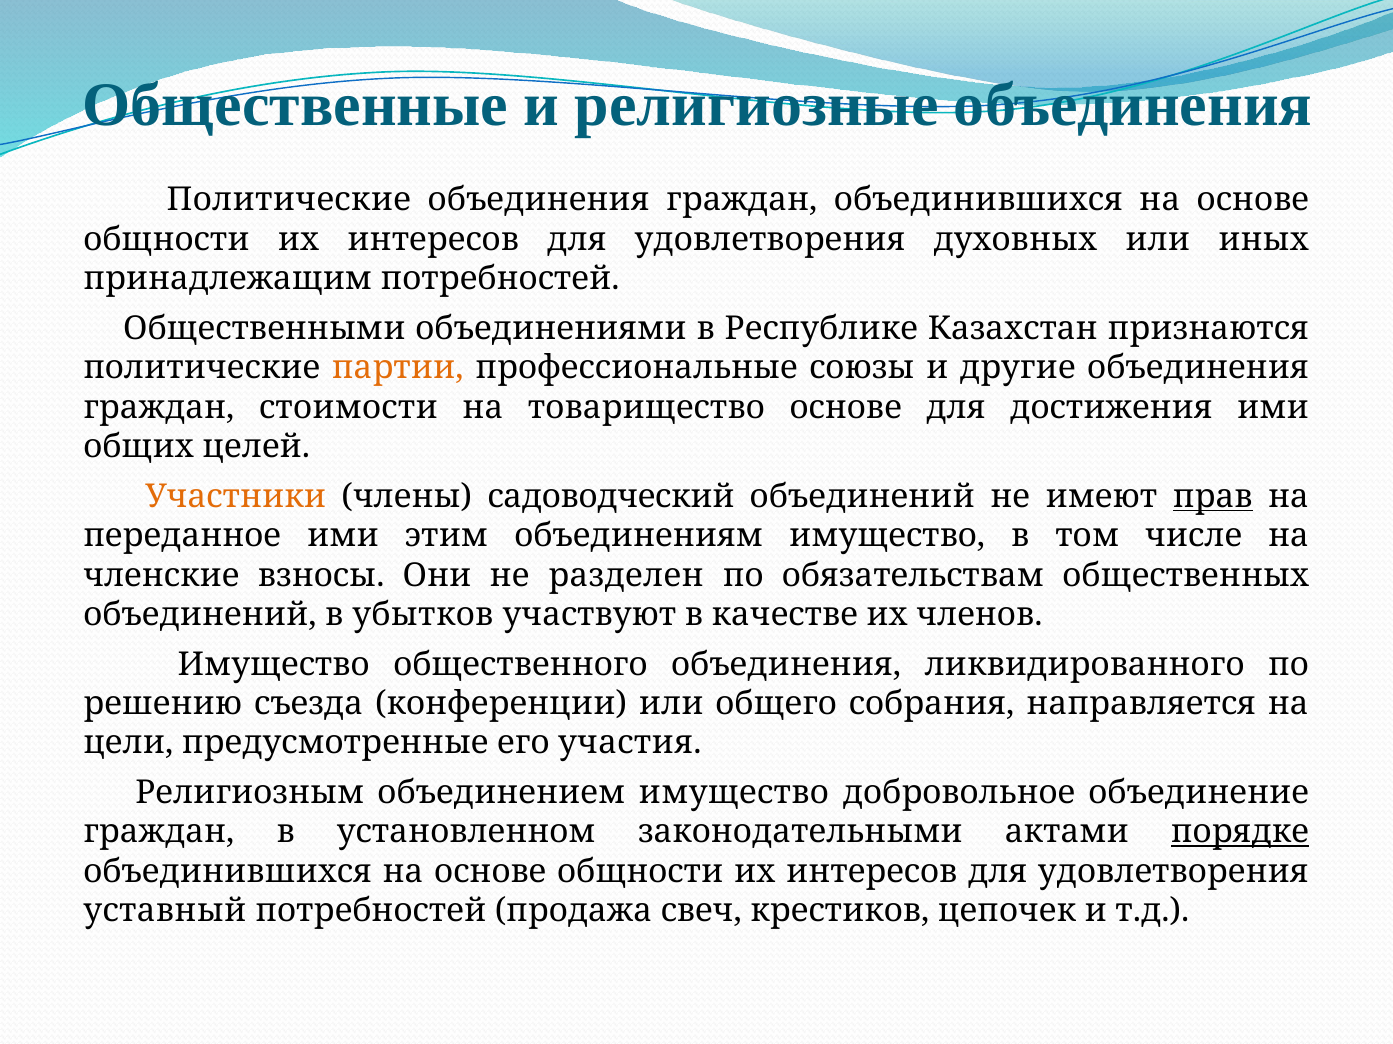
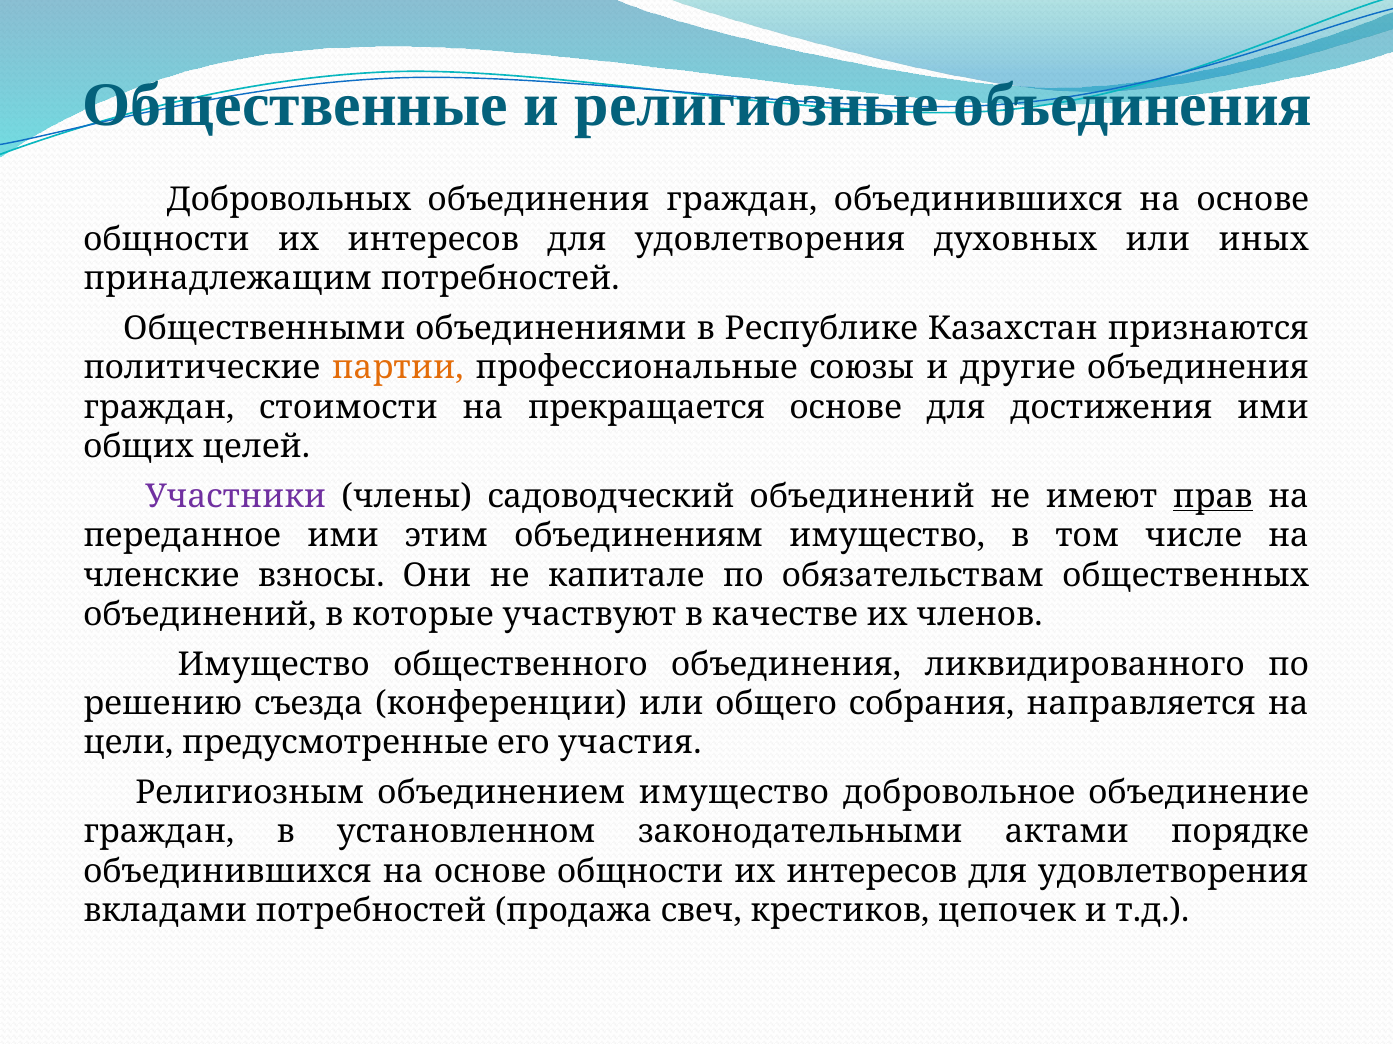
Политические: Политические -> Добровольных (289, 200)
товарищество: товарищество -> прекращается (646, 408)
Участники colour: orange -> purple (236, 497)
разделен: разделен -> капитале (626, 576)
убытков: убытков -> которые (423, 615)
порядке underline: present -> none (1240, 833)
уставный: уставный -> вкладами (165, 912)
